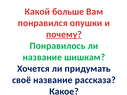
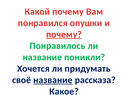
Какой больше: больше -> почему (68, 12)
шишкам: шишкам -> поникли (85, 57)
название underline: none -> present (53, 80)
